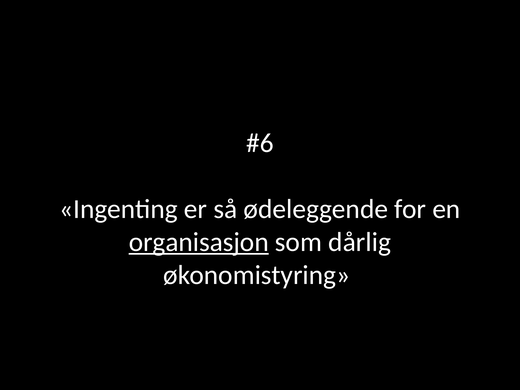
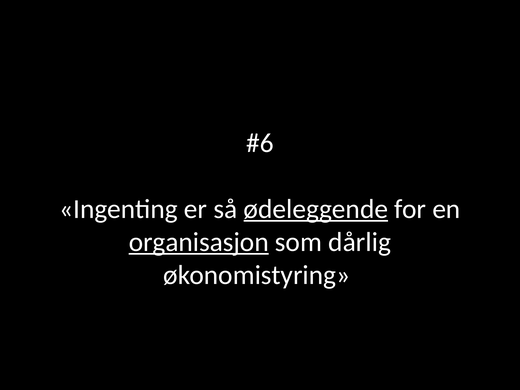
ødeleggende underline: none -> present (316, 209)
